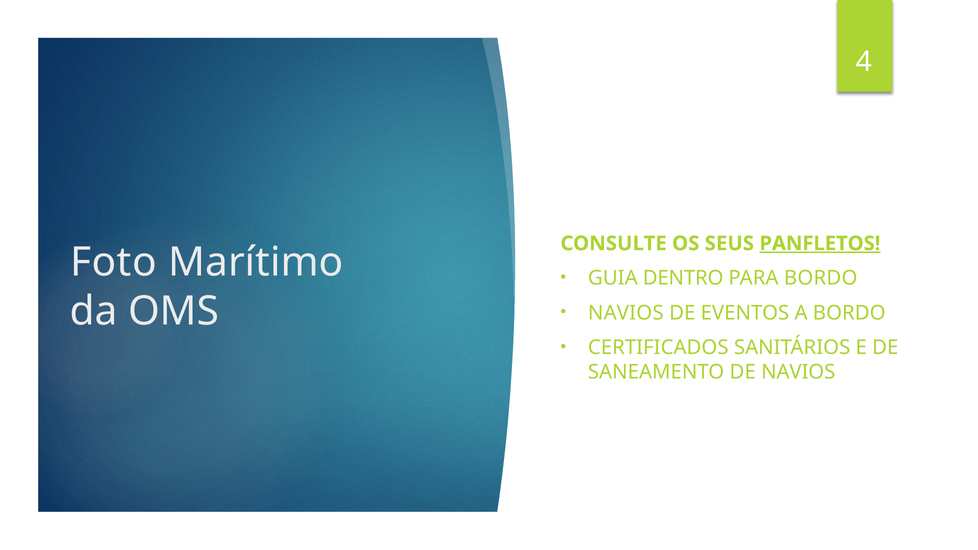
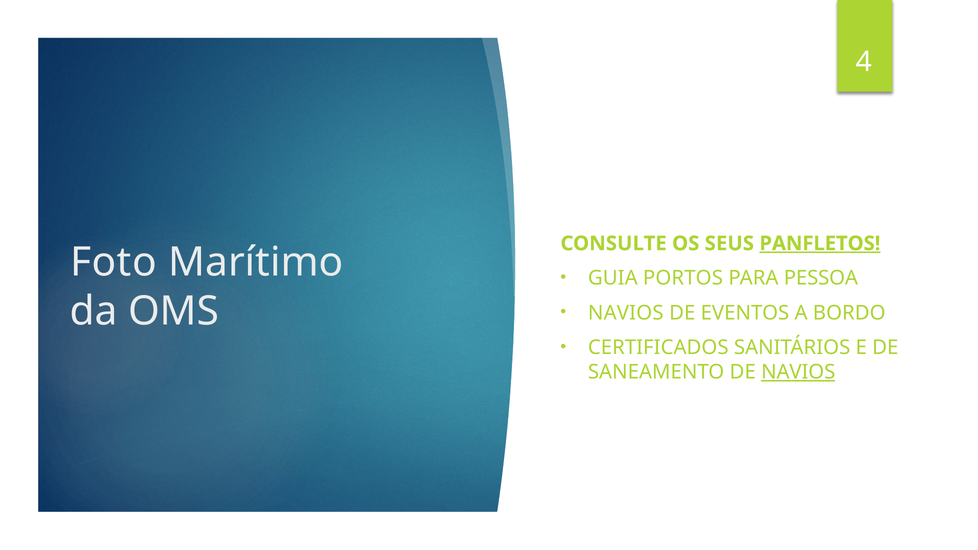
DENTRO: DENTRO -> PORTOS (683, 278)
PARA BORDO: BORDO -> PESSOA (821, 278)
NAVIOS underline: none -> present (798, 372)
